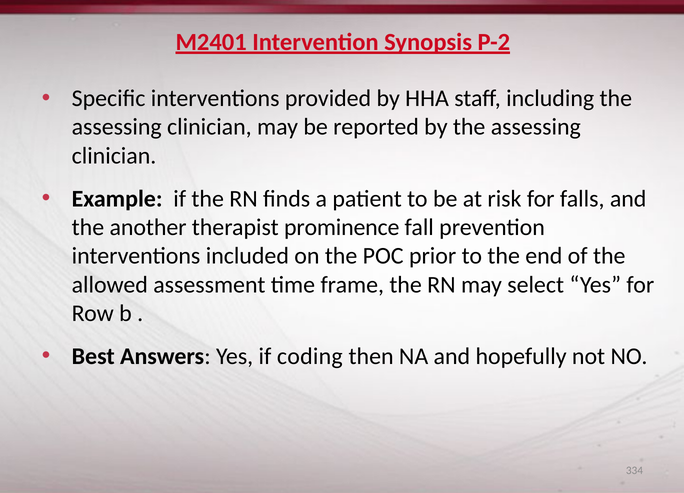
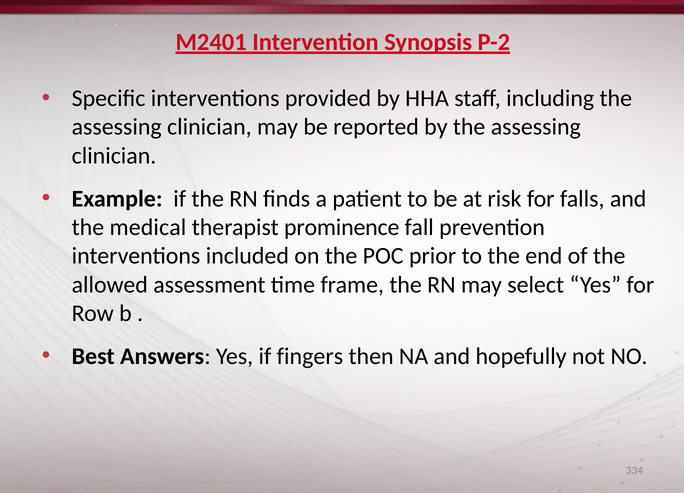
another: another -> medical (148, 227)
coding: coding -> fingers (310, 356)
